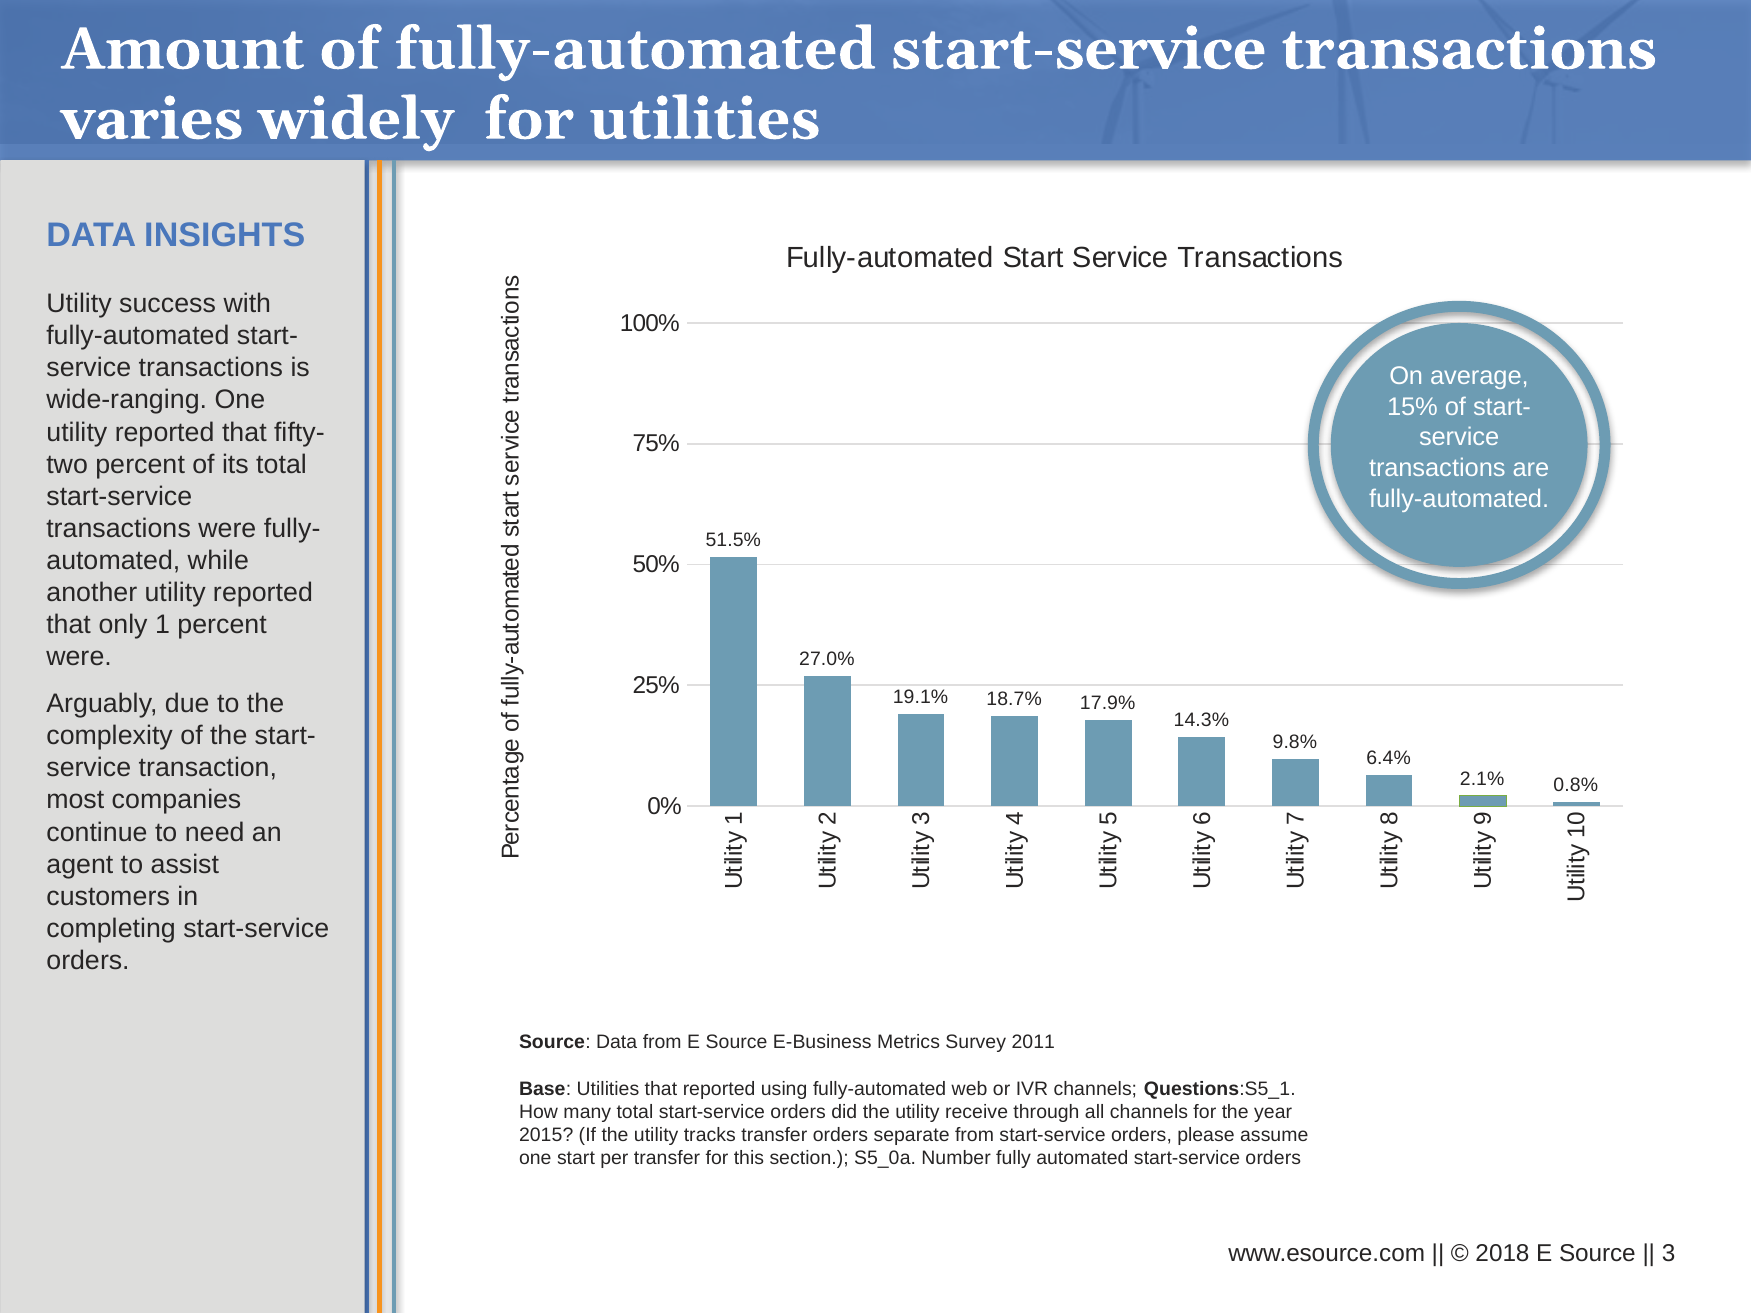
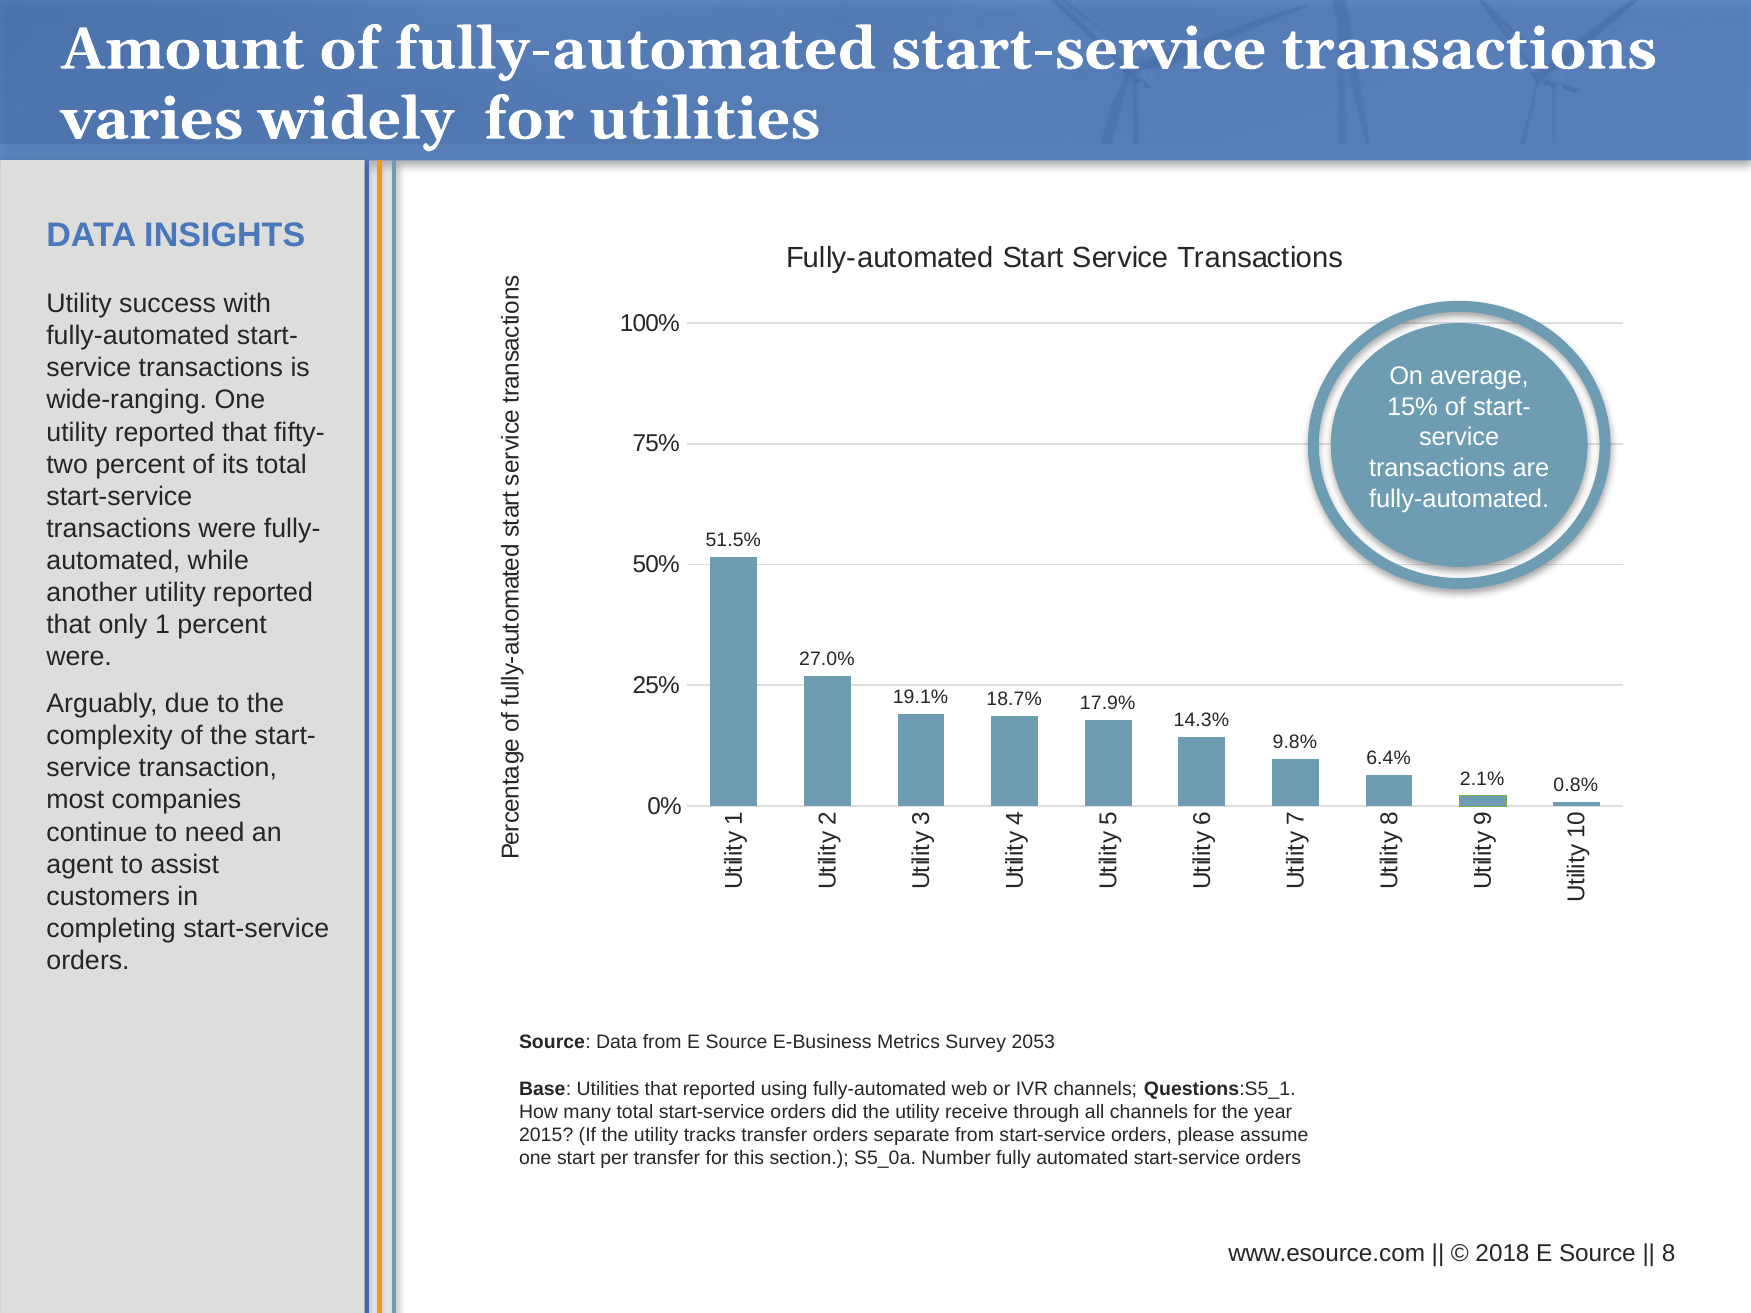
2011: 2011 -> 2053 (1033, 1042)
3: 3 -> 8 (1669, 1254)
